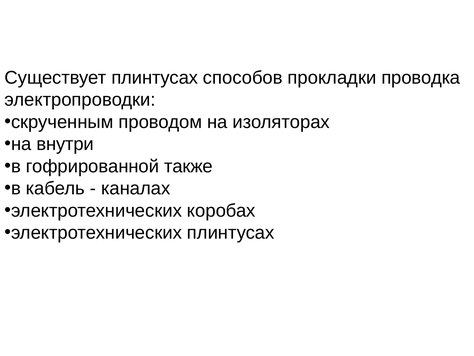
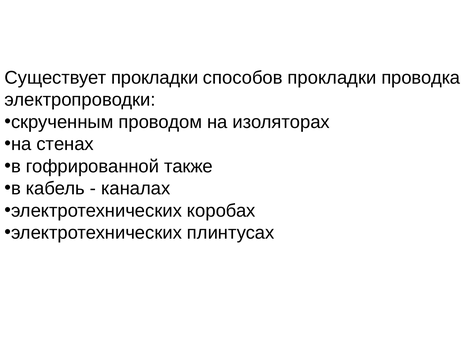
Существует плинтусах: плинтусах -> прокладки (155, 78)
внутри: внутри -> стенах (65, 144)
